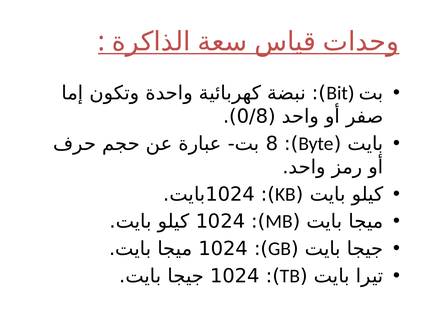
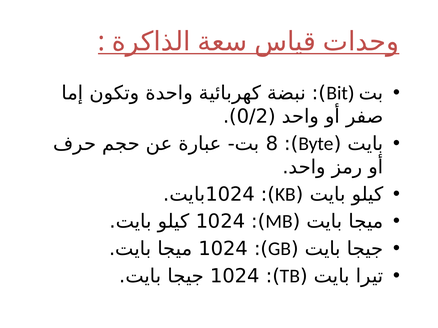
0/8: 0/8 -> 0/2 (252, 117)
